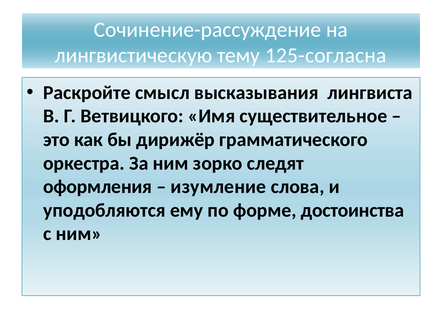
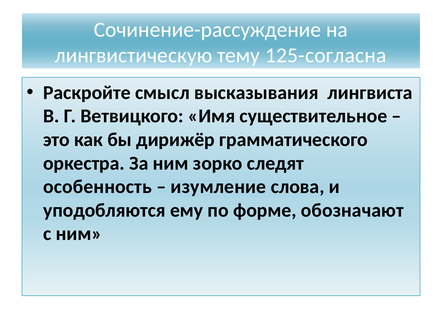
оформления: оформления -> особенность (97, 187)
достоинства: достоинства -> обозначают (352, 211)
